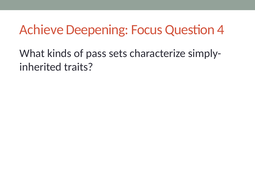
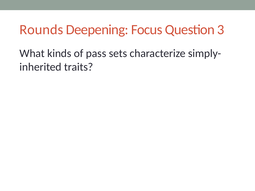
Achieve: Achieve -> Rounds (41, 30)
4: 4 -> 3 (221, 30)
